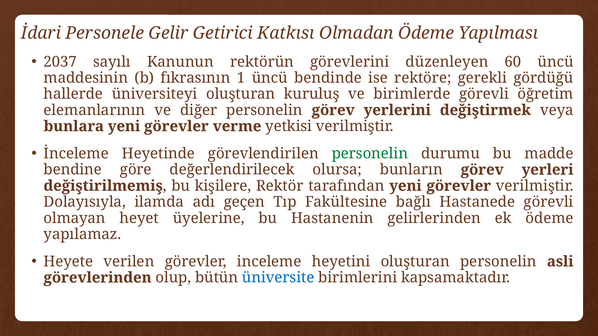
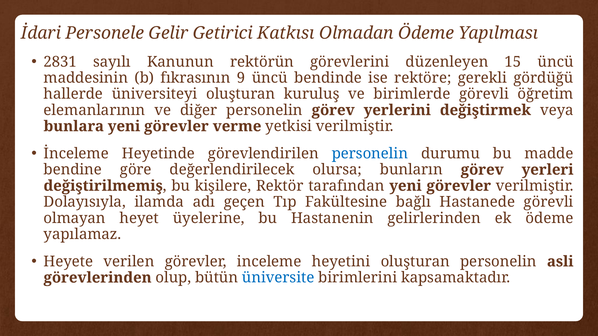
2037: 2037 -> 2831 (60, 62)
60: 60 -> 15 (513, 62)
1: 1 -> 9 (241, 78)
personelin colour: green -> blue (370, 154)
